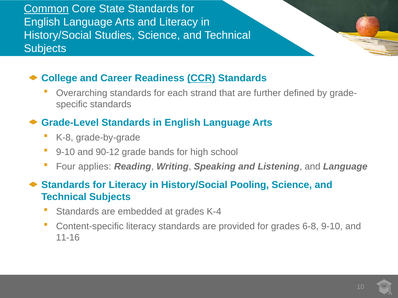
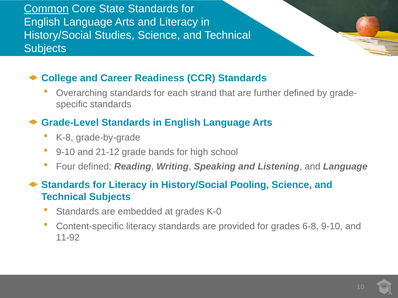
CCR underline: present -> none (201, 78)
90-12: 90-12 -> 21-12 (108, 152)
Four applies: applies -> defined (95, 167)
K-4: K-4 -> K-0 (214, 212)
11-16: 11-16 -> 11-92 (68, 238)
